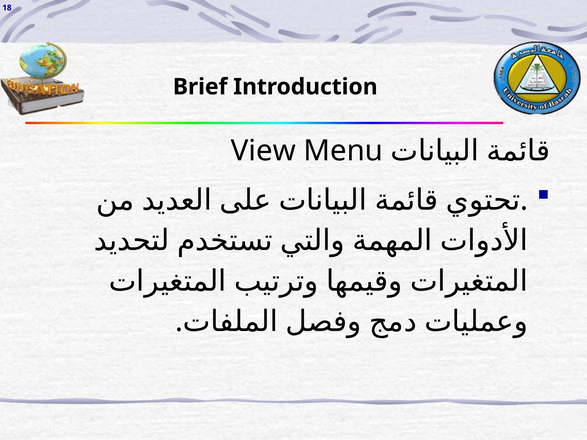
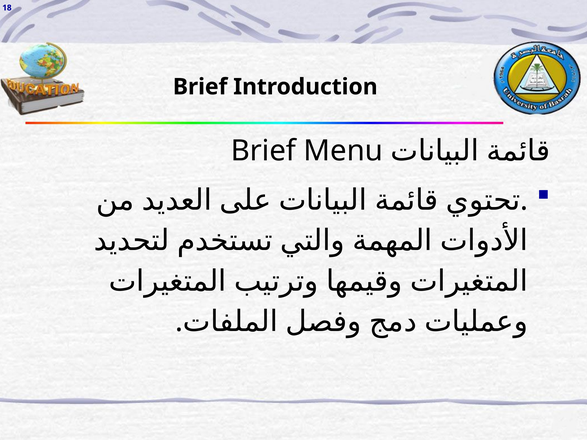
View: View -> Brief (263, 151)
